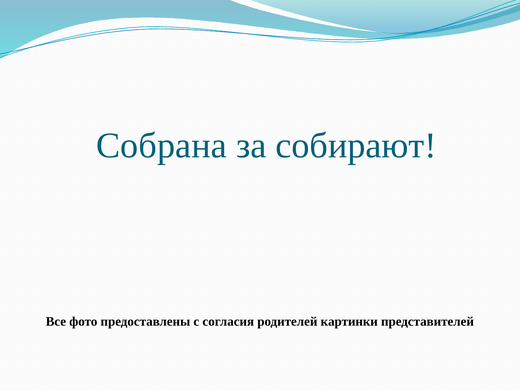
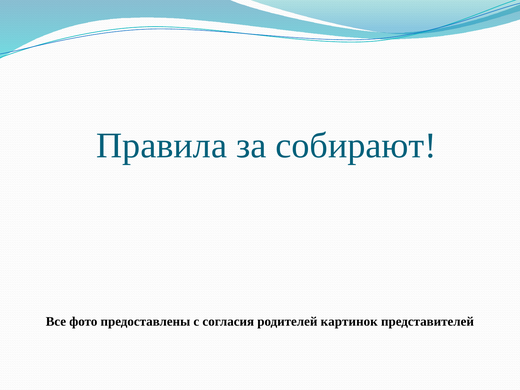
Собрана: Собрана -> Правила (162, 145)
картинки: картинки -> картинок (349, 322)
